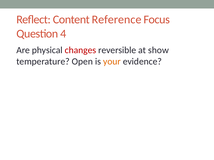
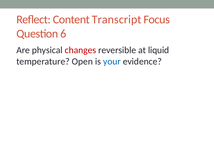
Reference: Reference -> Transcript (117, 20)
4: 4 -> 6 (63, 34)
show: show -> liquid (159, 50)
your colour: orange -> blue (112, 62)
